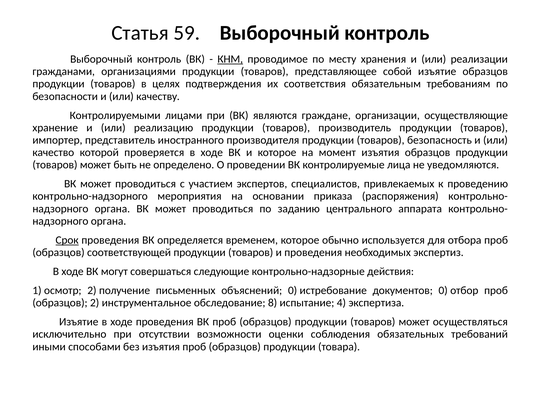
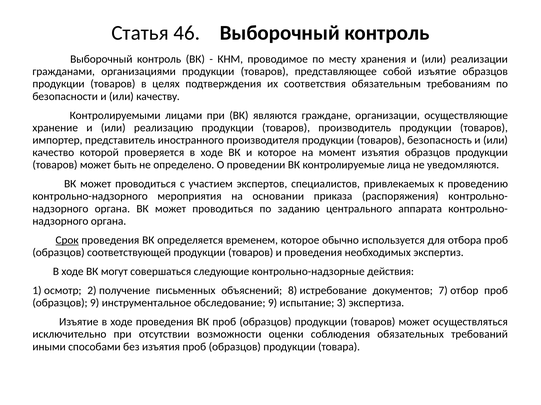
59: 59 -> 46 (187, 33)
КНМ underline: present -> none (230, 59)
объяснений 0: 0 -> 8 (293, 291)
документов 0: 0 -> 7 (443, 291)
образцов 2: 2 -> 9 (95, 303)
обследование 8: 8 -> 9 (273, 303)
4: 4 -> 3 (341, 303)
